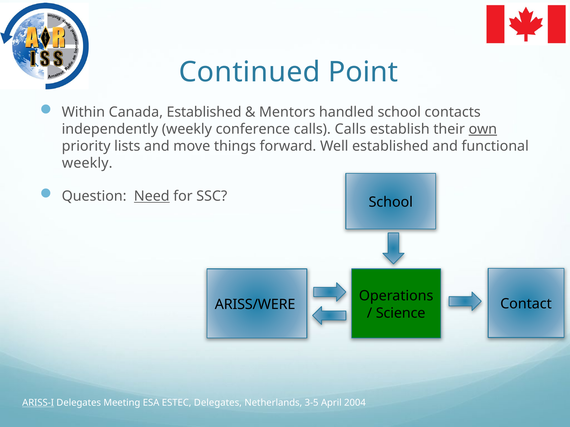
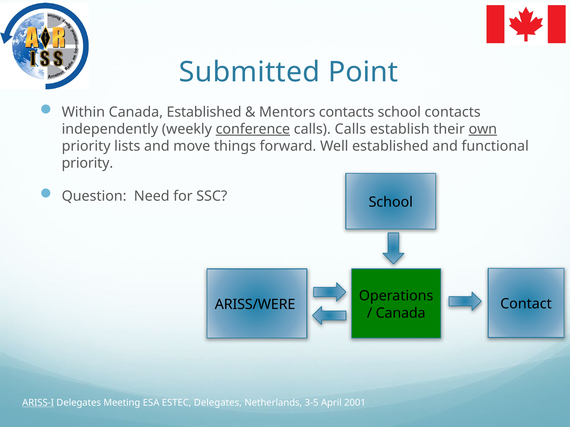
Continued: Continued -> Submitted (249, 72)
Mentors handled: handled -> contacts (346, 112)
conference underline: none -> present (253, 129)
weekly: weekly -> priority (87, 163)
Need underline: present -> none (152, 196)
Science: Science -> Canada (401, 313)
2004: 2004 -> 2001 (355, 403)
